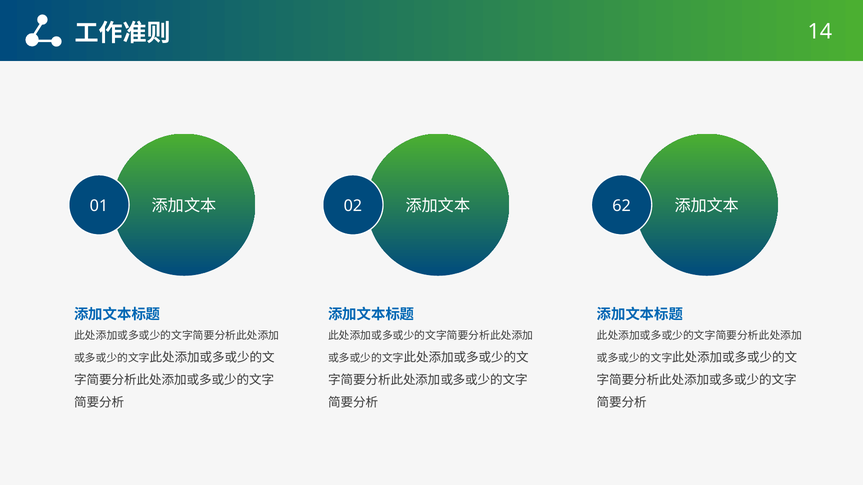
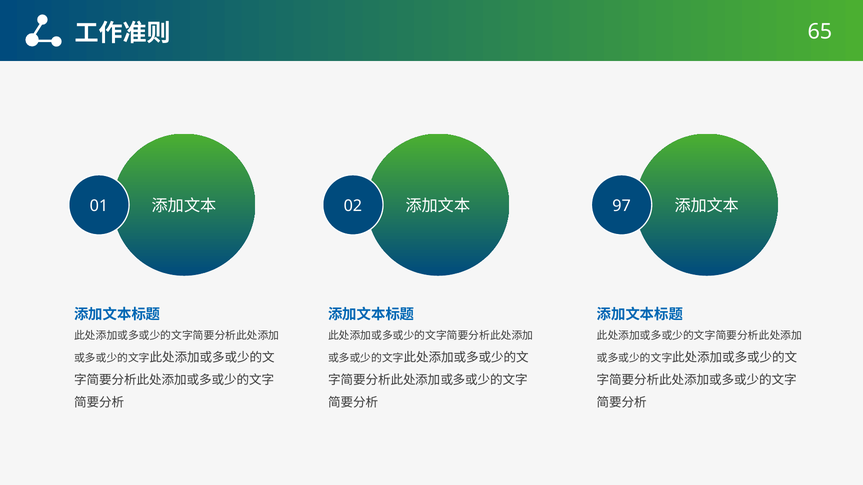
14: 14 -> 65 (820, 32)
62: 62 -> 97 (622, 206)
